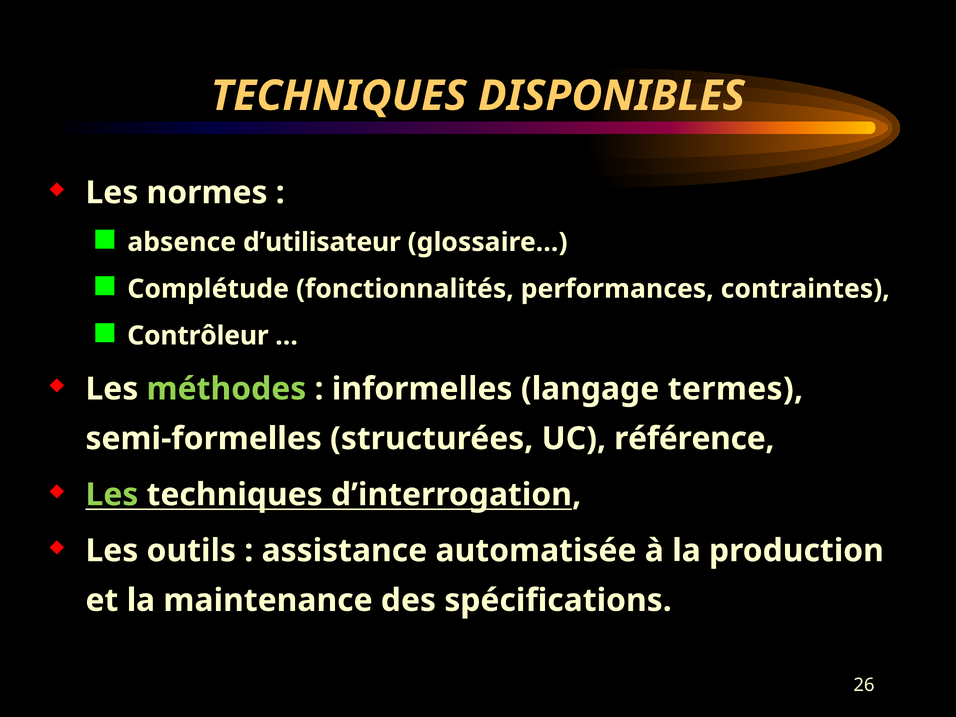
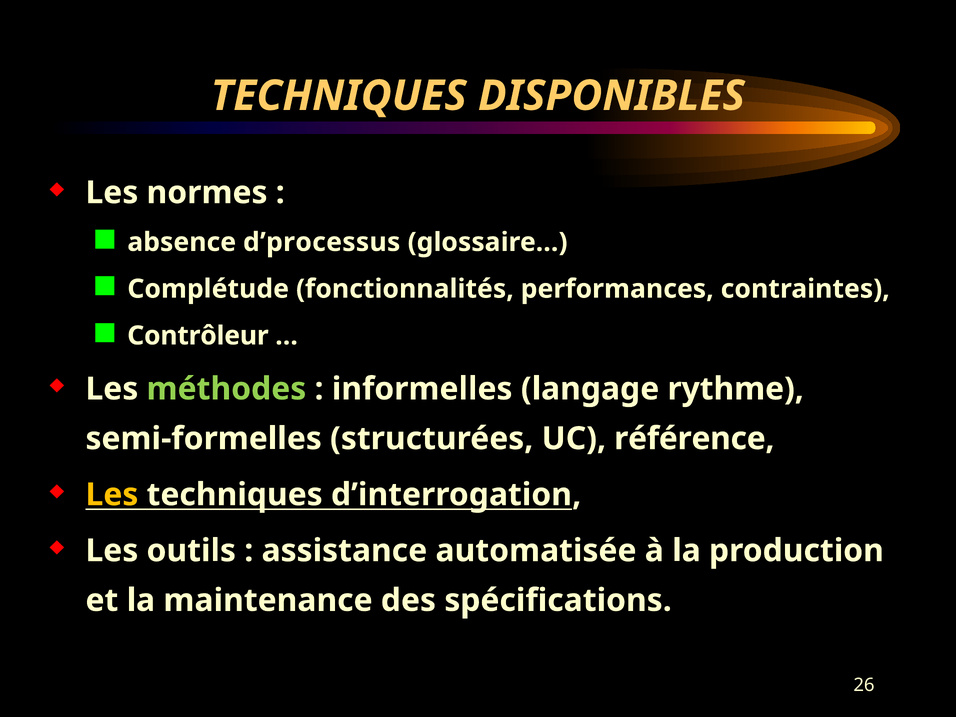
d’utilisateur: d’utilisateur -> d’processus (322, 242)
termes: termes -> rythme (736, 389)
Les colour: light green -> yellow (112, 495)
